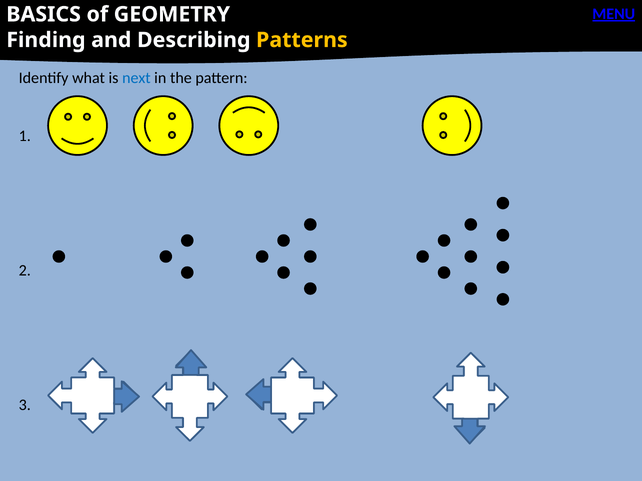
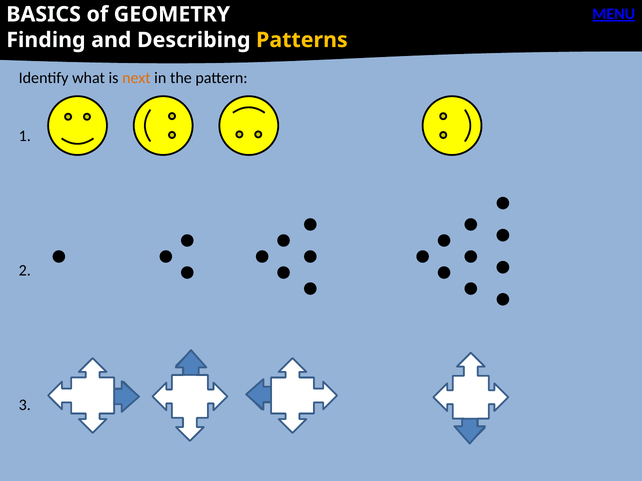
next colour: blue -> orange (136, 78)
